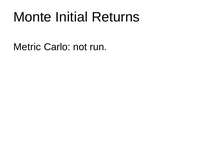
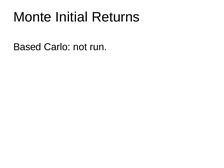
Metric: Metric -> Based (27, 47)
